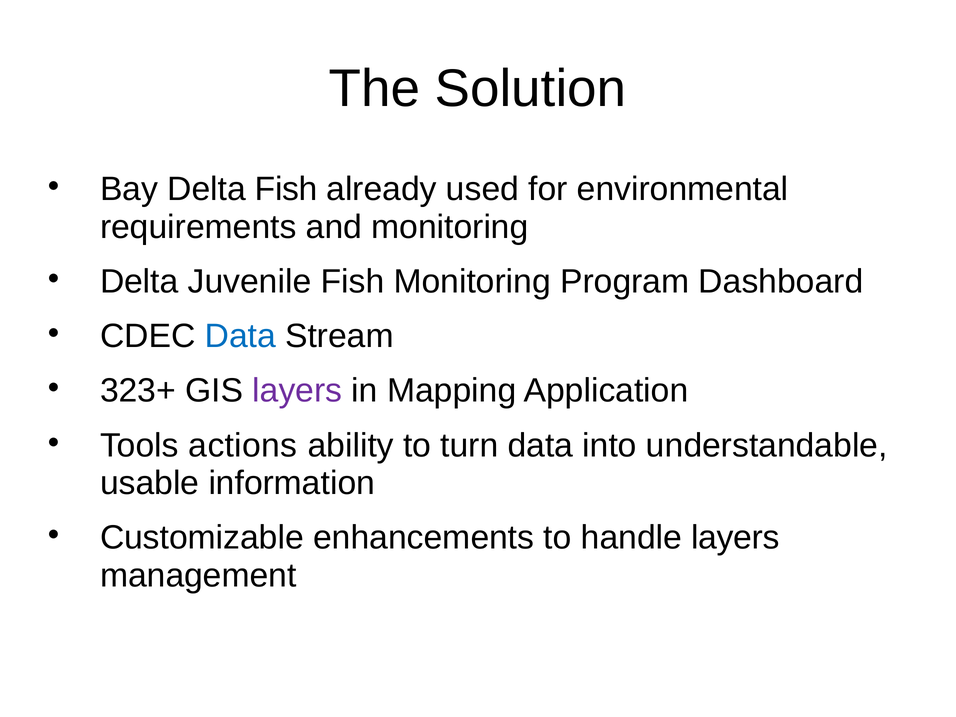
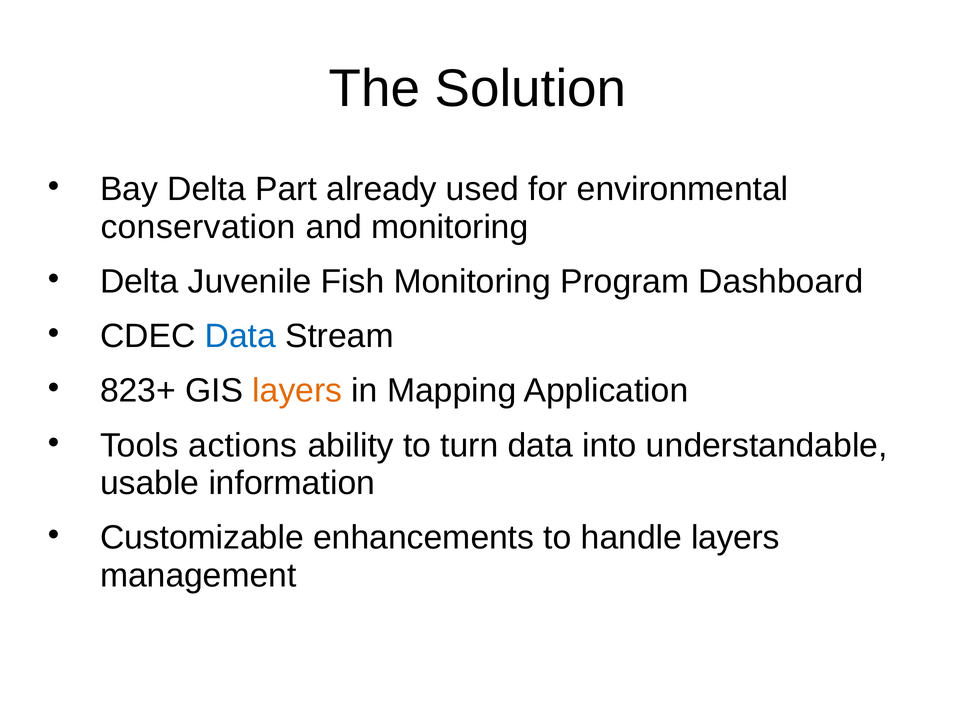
Delta Fish: Fish -> Part (286, 189)
requirements: requirements -> conservation (198, 227)
323+: 323+ -> 823+ (138, 391)
layers colour: purple -> orange (297, 391)
